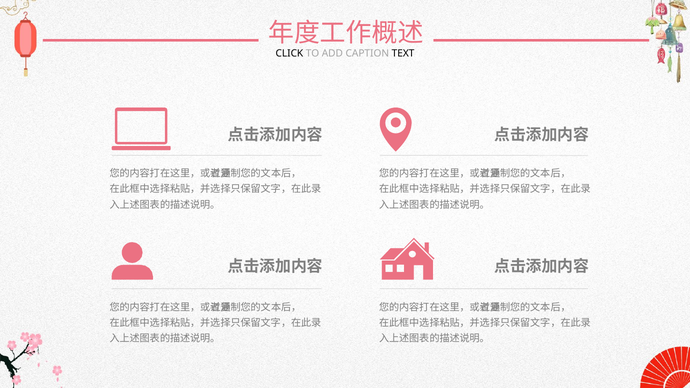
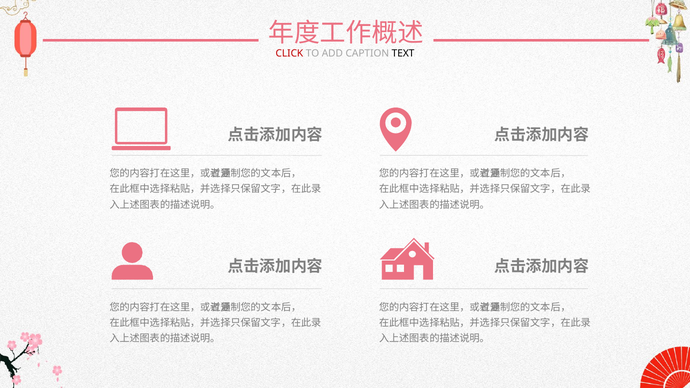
CLICK colour: black -> red (289, 53)
